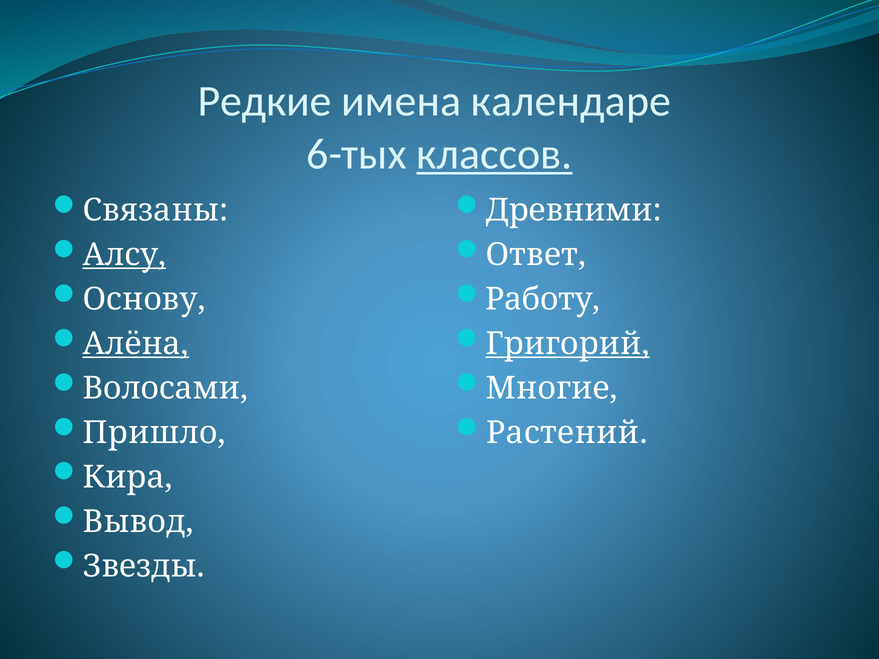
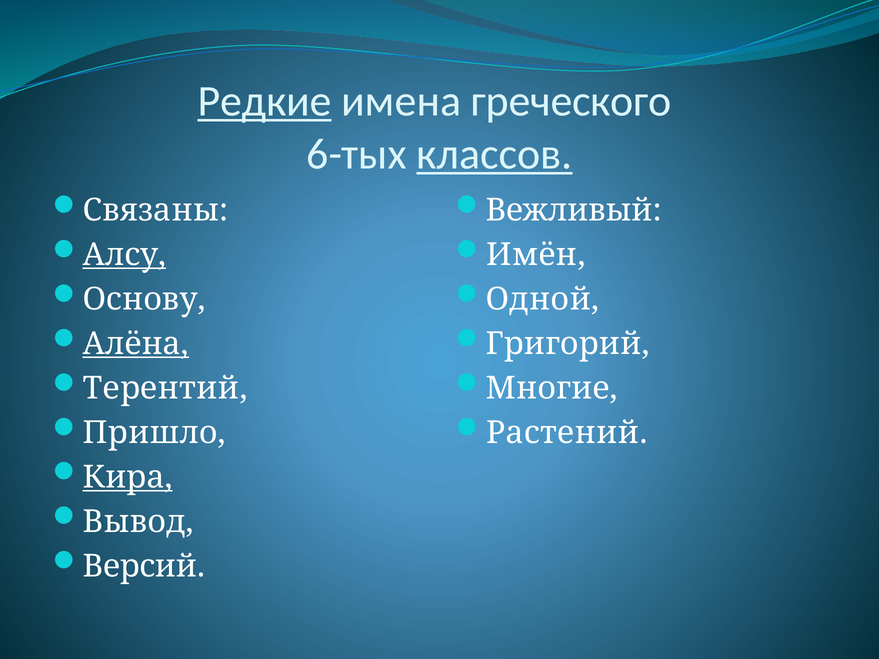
Редкие underline: none -> present (265, 101)
календаре: календаре -> греческого (571, 101)
Древними: Древними -> Вежливый (574, 210)
Ответ: Ответ -> Имён (536, 255)
Работу: Работу -> Одной (542, 299)
Григорий underline: present -> none (568, 344)
Волосами: Волосами -> Терентий (165, 388)
Кира underline: none -> present (128, 477)
Звезды: Звезды -> Версий (144, 566)
